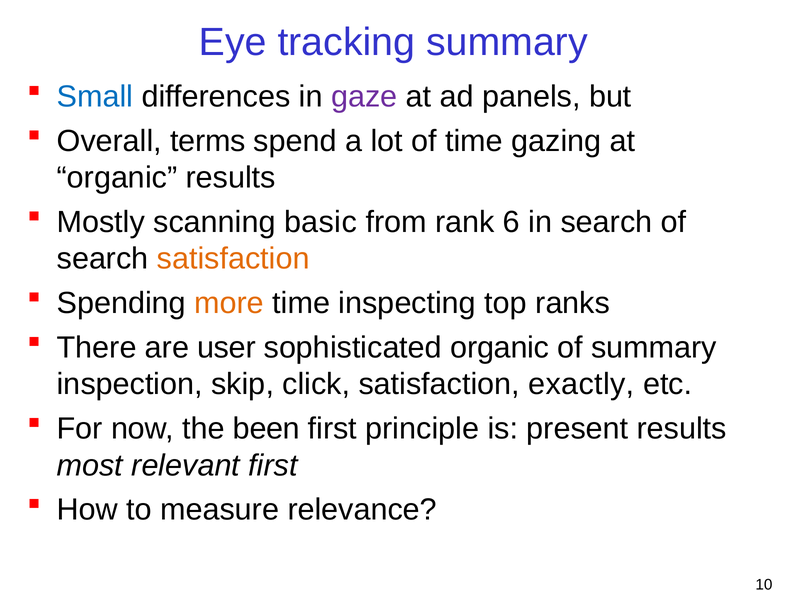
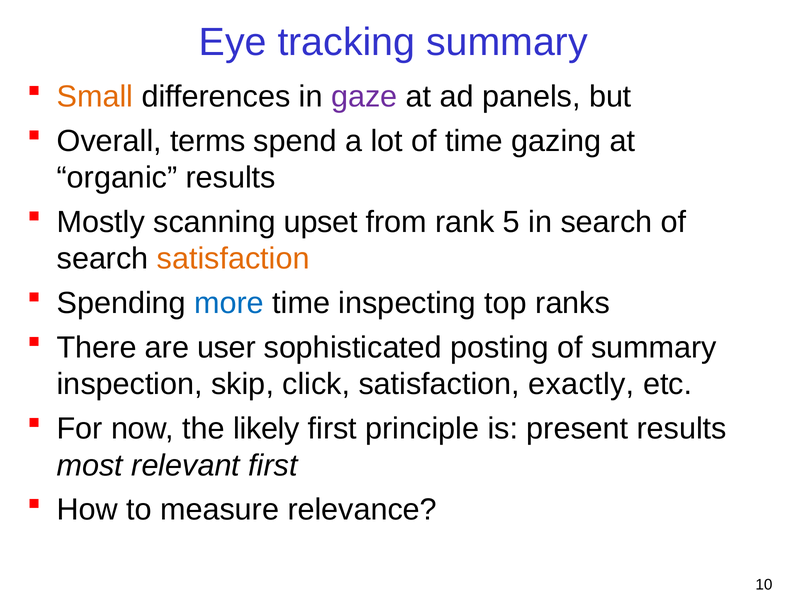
Small colour: blue -> orange (95, 97)
basic: basic -> upset (321, 222)
6: 6 -> 5 (512, 222)
more colour: orange -> blue (229, 303)
sophisticated organic: organic -> posting (500, 348)
been: been -> likely (266, 429)
